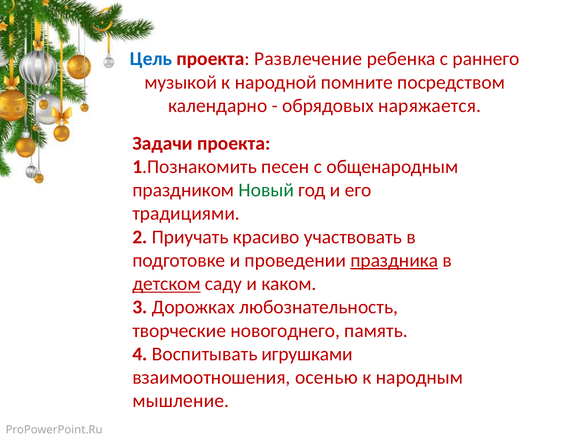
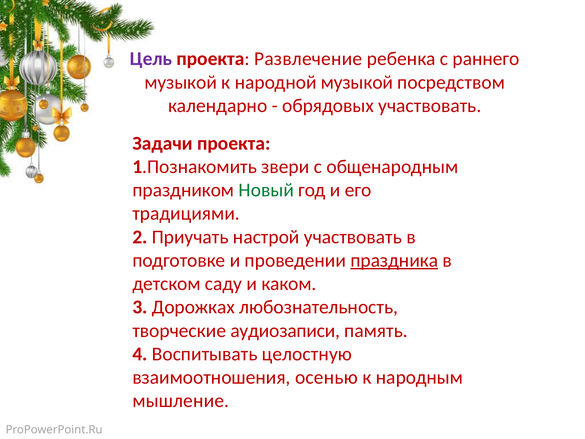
Цель colour: blue -> purple (151, 59)
народной помните: помните -> музыкой (357, 82)
обрядовых наряжается: наряжается -> участвовать (430, 106)
песен: песен -> звери (285, 167)
красиво: красиво -> настрой (266, 237)
детском underline: present -> none (167, 284)
новогоднего: новогоднего -> аудиозаписи (285, 330)
игрушками: игрушками -> целостную (307, 354)
